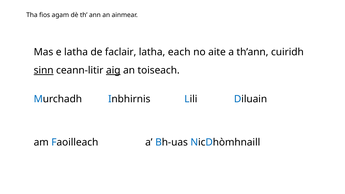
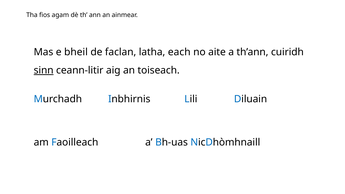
e latha: latha -> bheil (76, 52)
faclair: faclair -> faclan (121, 52)
aig underline: present -> none (113, 70)
